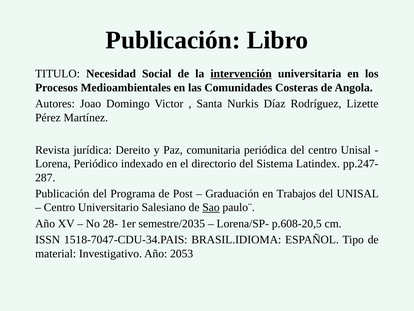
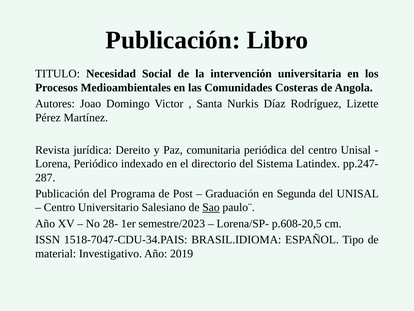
intervención underline: present -> none (241, 74)
Trabajos: Trabajos -> Segunda (296, 193)
semestre/2035: semestre/2035 -> semestre/2023 (172, 223)
2053: 2053 -> 2019 (182, 253)
